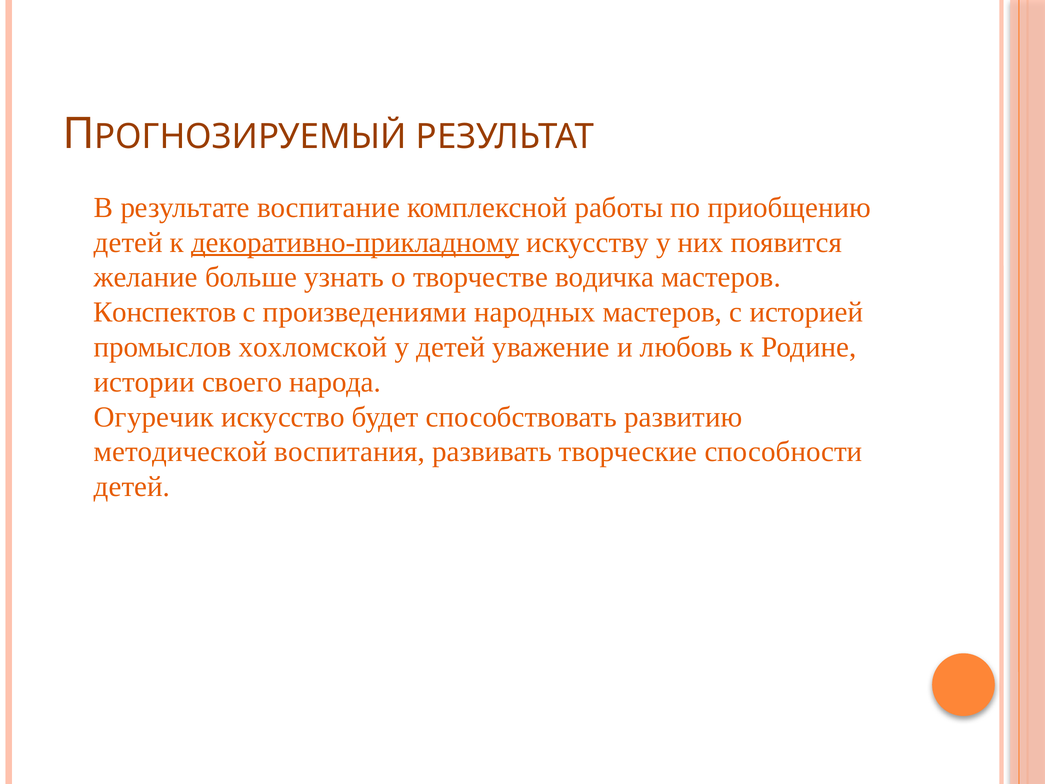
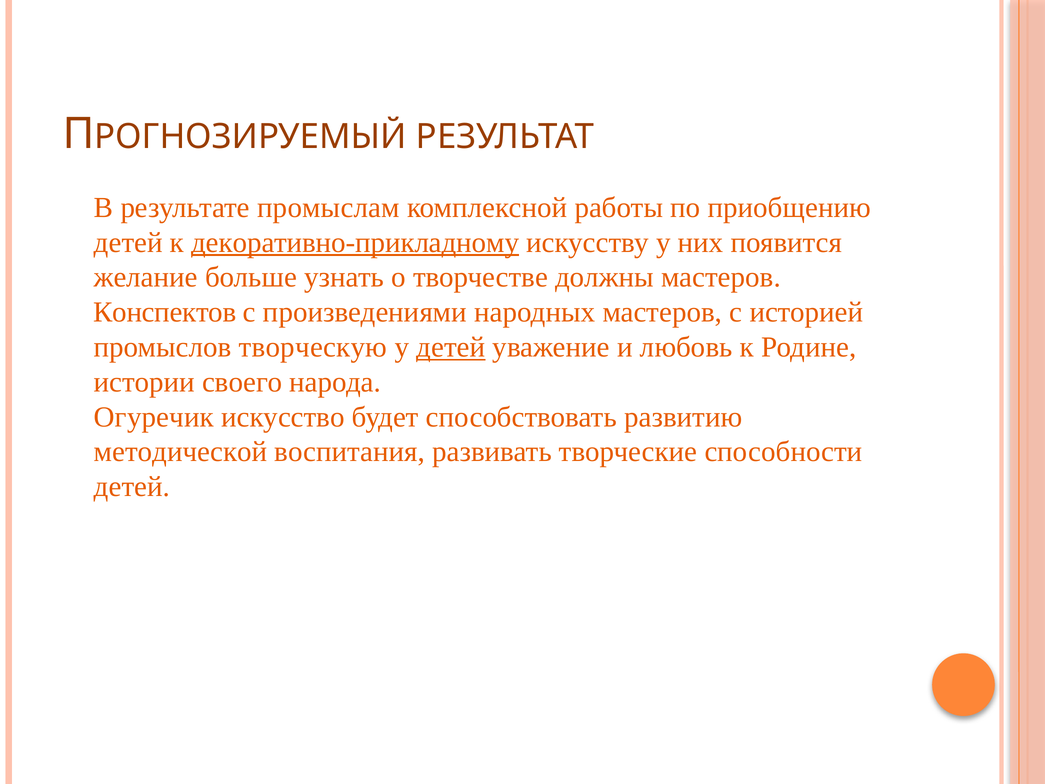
воспитание: воспитание -> промыслам (328, 208)
водичка: водичка -> должны (605, 277)
хохломской: хохломской -> творческую (313, 347)
детей underline: none -> present (451, 347)
